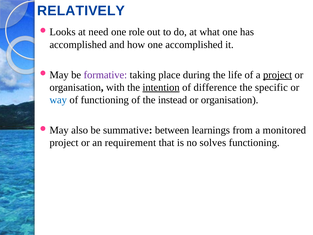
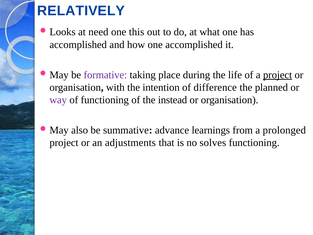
role: role -> this (137, 32)
intention underline: present -> none (161, 87)
specific: specific -> planned (271, 87)
way colour: blue -> purple (58, 100)
between: between -> advance (172, 130)
monitored: monitored -> prolonged (284, 130)
requirement: requirement -> adjustments (130, 143)
